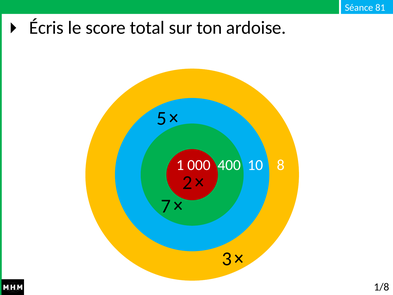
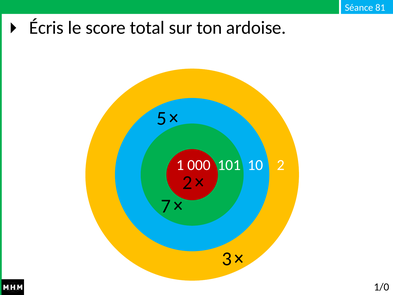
400: 400 -> 101 (229, 165)
10 8: 8 -> 2 (281, 165)
1/8: 1/8 -> 1/0 (381, 287)
